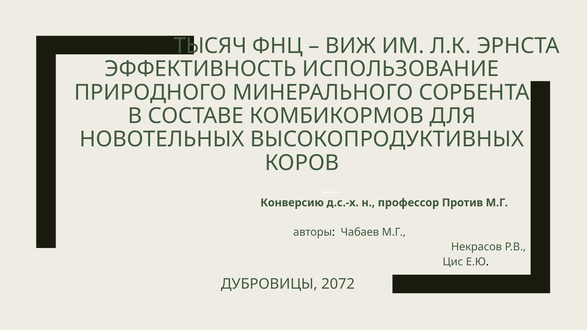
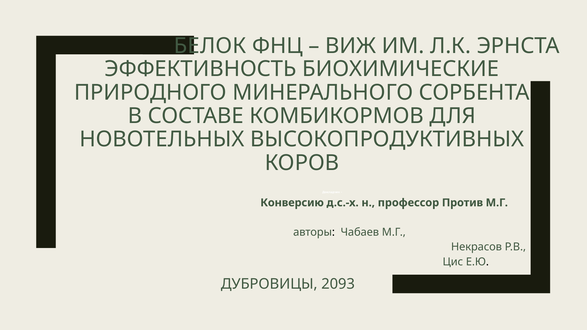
ТЫСЯЧ: ТЫСЯЧ -> БЕЛОК (210, 46)
ИСПОЛЬЗОВАНИЕ: ИСПОЛЬЗОВАНИЕ -> БИОХИМИЧЕСКИЕ (401, 69)
2072: 2072 -> 2093 (338, 284)
